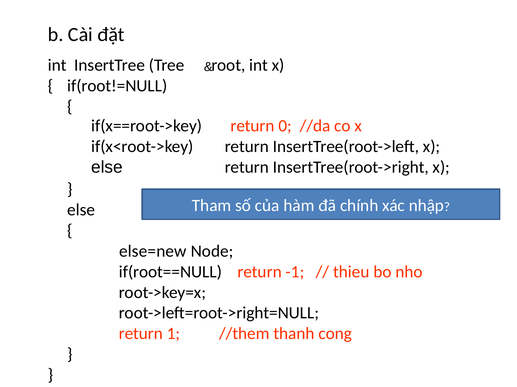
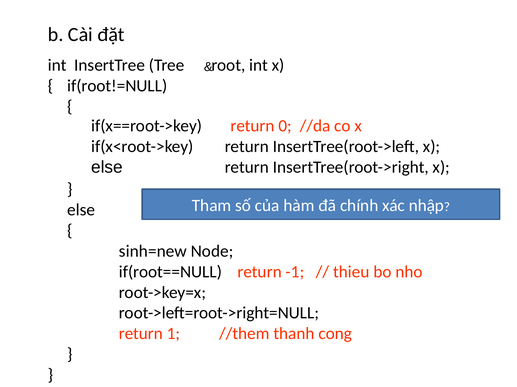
else=new: else=new -> sinh=new (153, 252)
